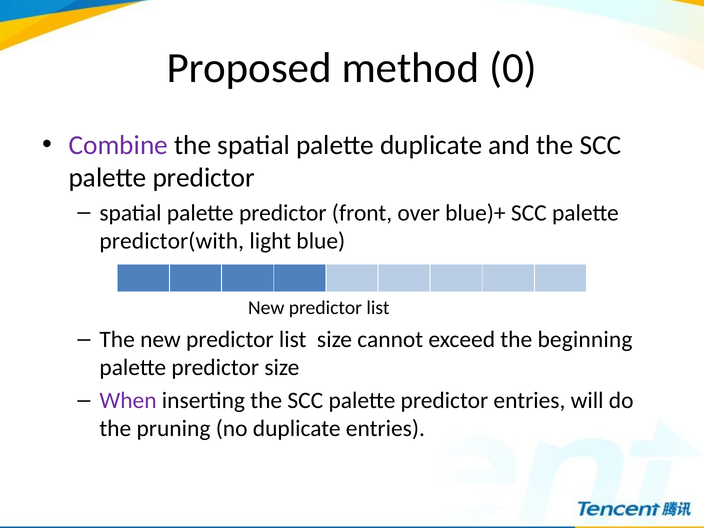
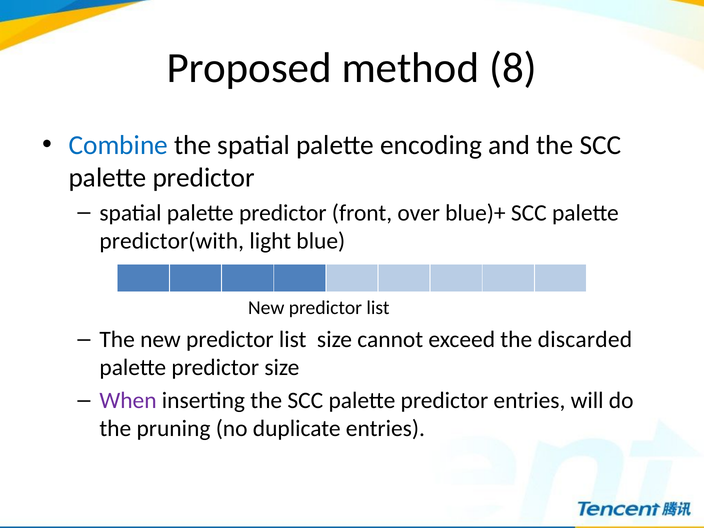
0: 0 -> 8 (513, 68)
Combine colour: purple -> blue (118, 145)
palette duplicate: duplicate -> encoding (431, 145)
beginning: beginning -> discarded (585, 340)
